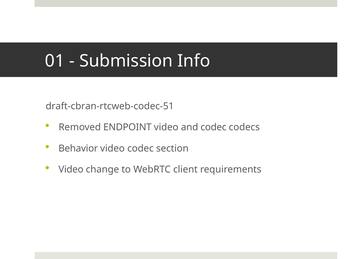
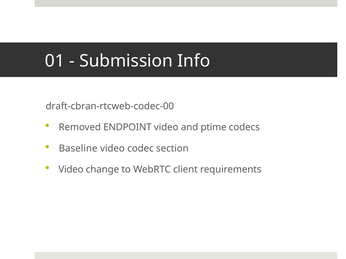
draft-cbran-rtcweb-codec-51: draft-cbran-rtcweb-codec-51 -> draft-cbran-rtcweb-codec-00 (110, 106)
and codec: codec -> ptime (214, 128)
Behavior: Behavior -> Baseline (78, 149)
